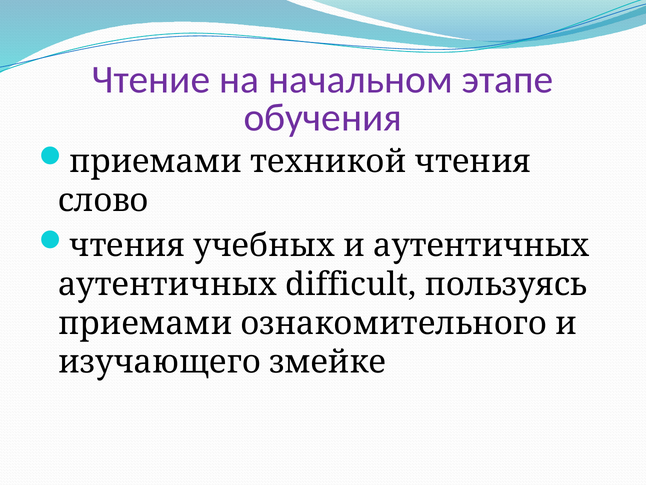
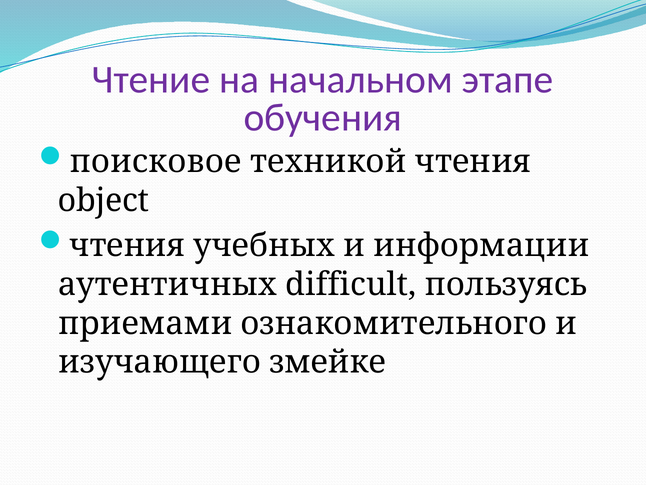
приемами: приемами -> поисковое (155, 162)
слово: слово -> object (103, 200)
и аутентичных: аутентичных -> информации (481, 246)
